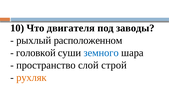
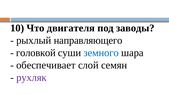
расположенном: расположенном -> направляющего (88, 40)
пространство: пространство -> обеспечивает (46, 65)
строй: строй -> семян (114, 65)
рухляк colour: orange -> purple (31, 78)
